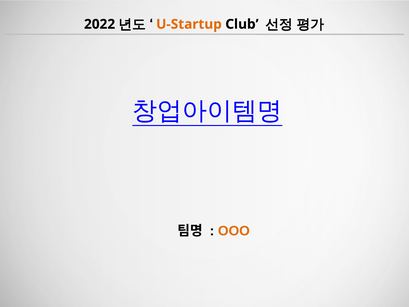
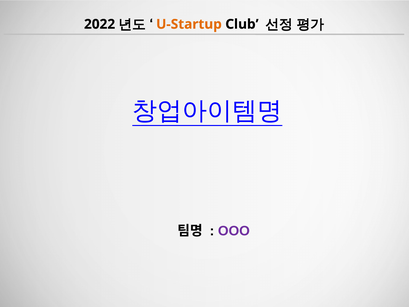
OOO colour: orange -> purple (234, 231)
